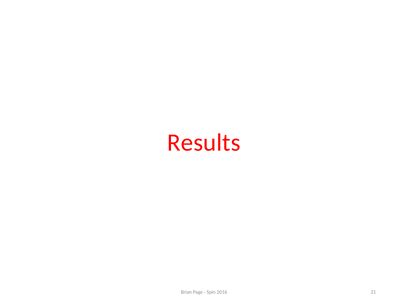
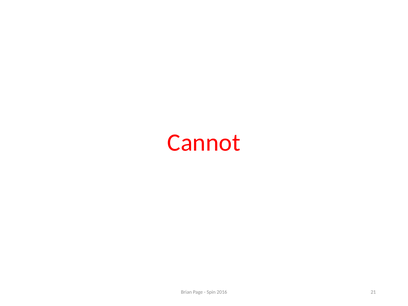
Results: Results -> Cannot (204, 143)
